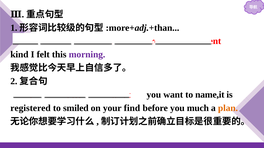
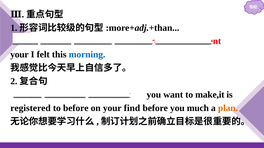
kind: kind -> your (19, 55)
morning colour: purple -> blue (87, 55)
name,it: name,it -> make,it (210, 95)
to smiled: smiled -> before (76, 108)
